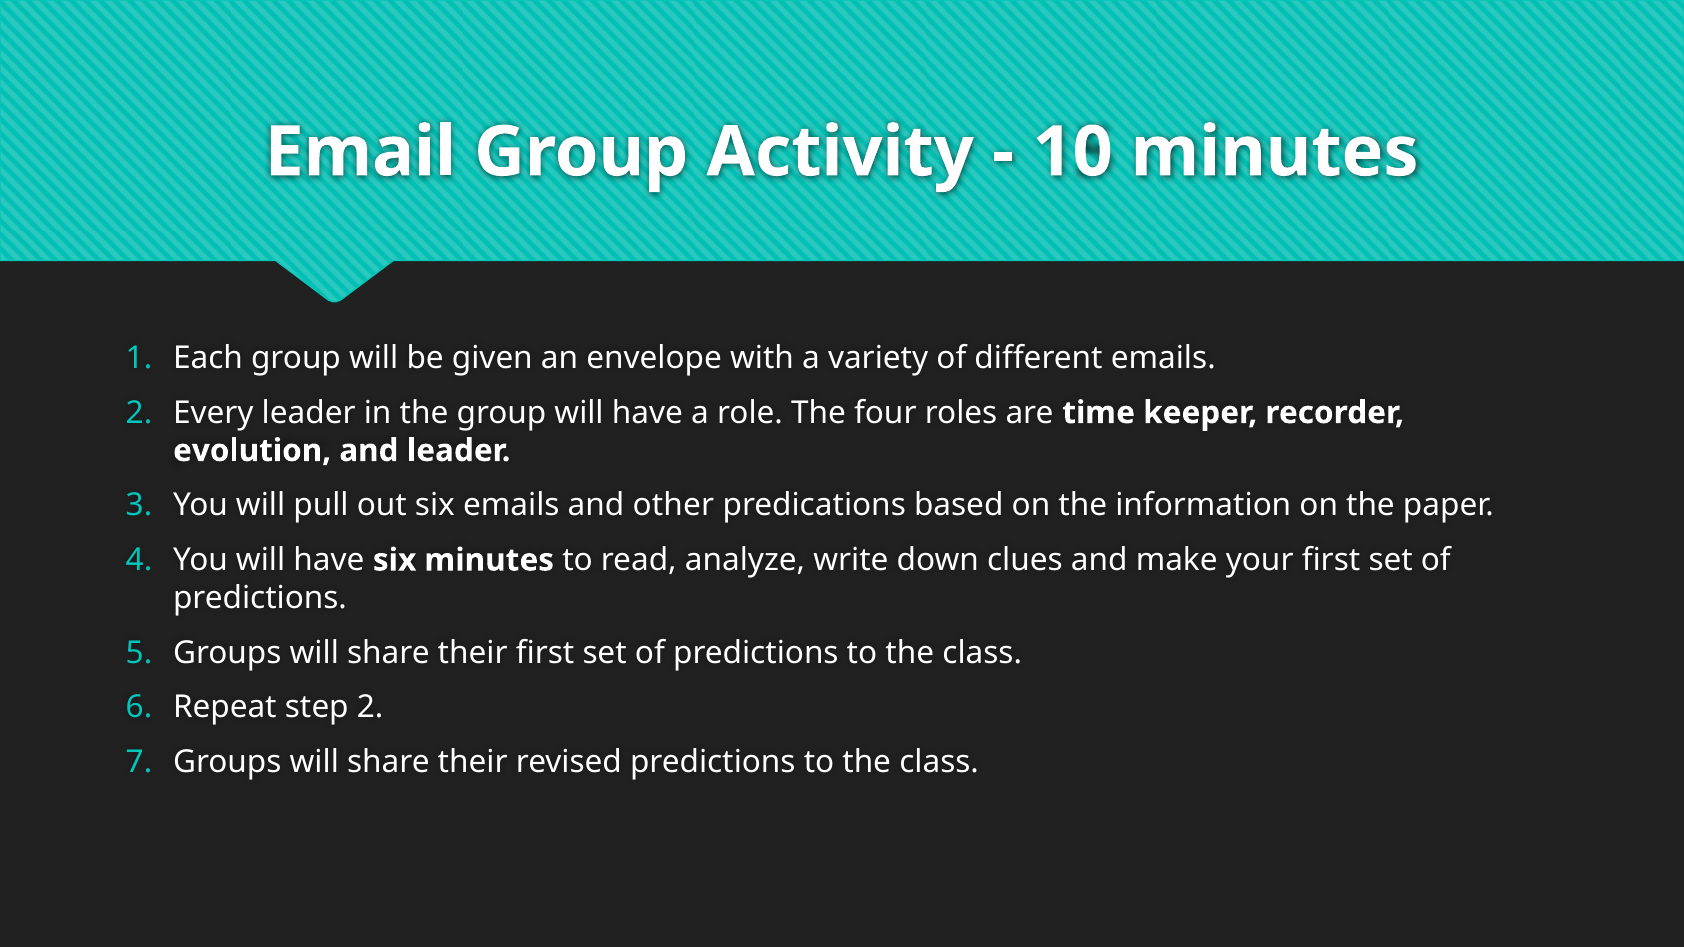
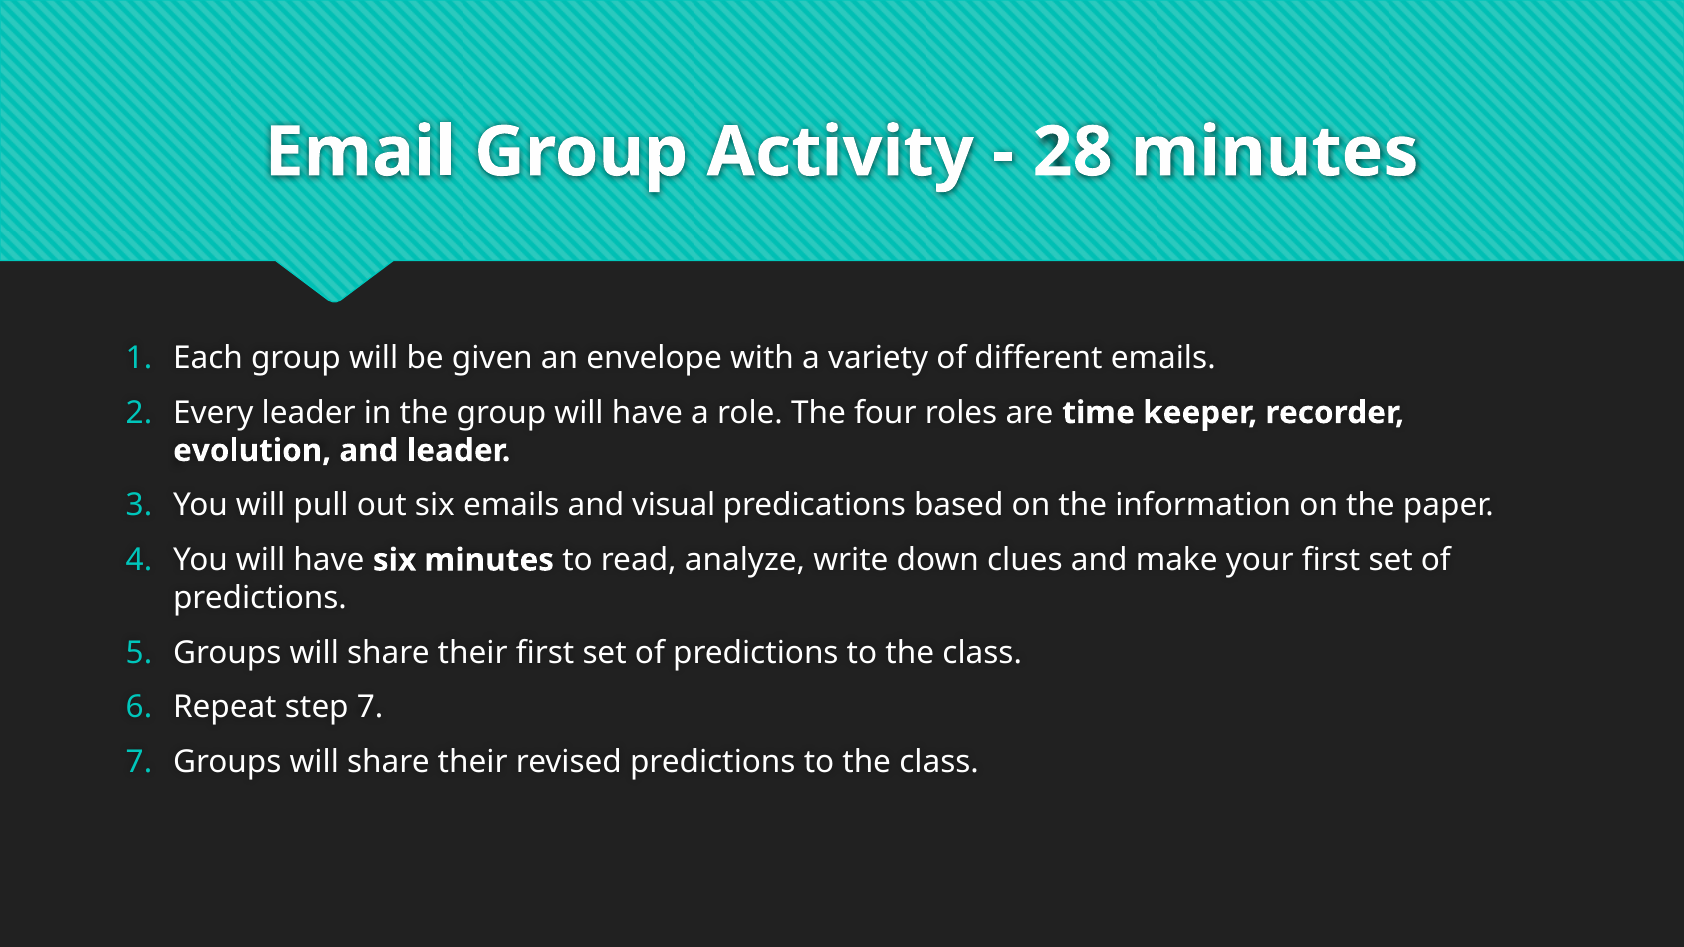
10: 10 -> 28 (1073, 152)
other: other -> visual (674, 506)
step 2: 2 -> 7 (370, 708)
